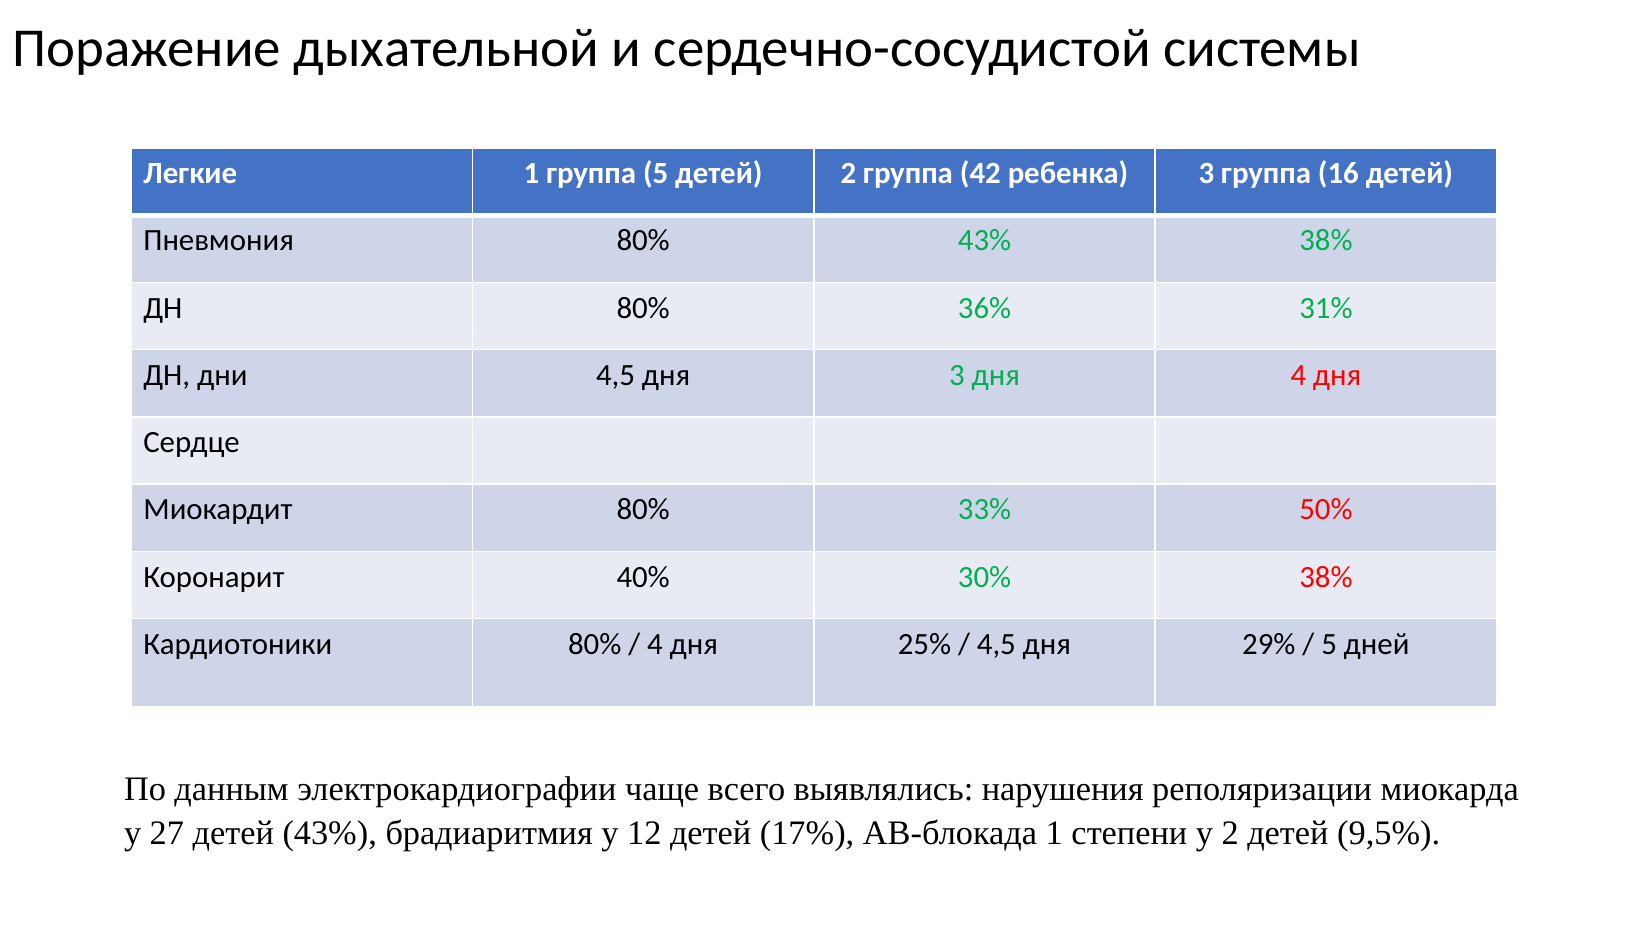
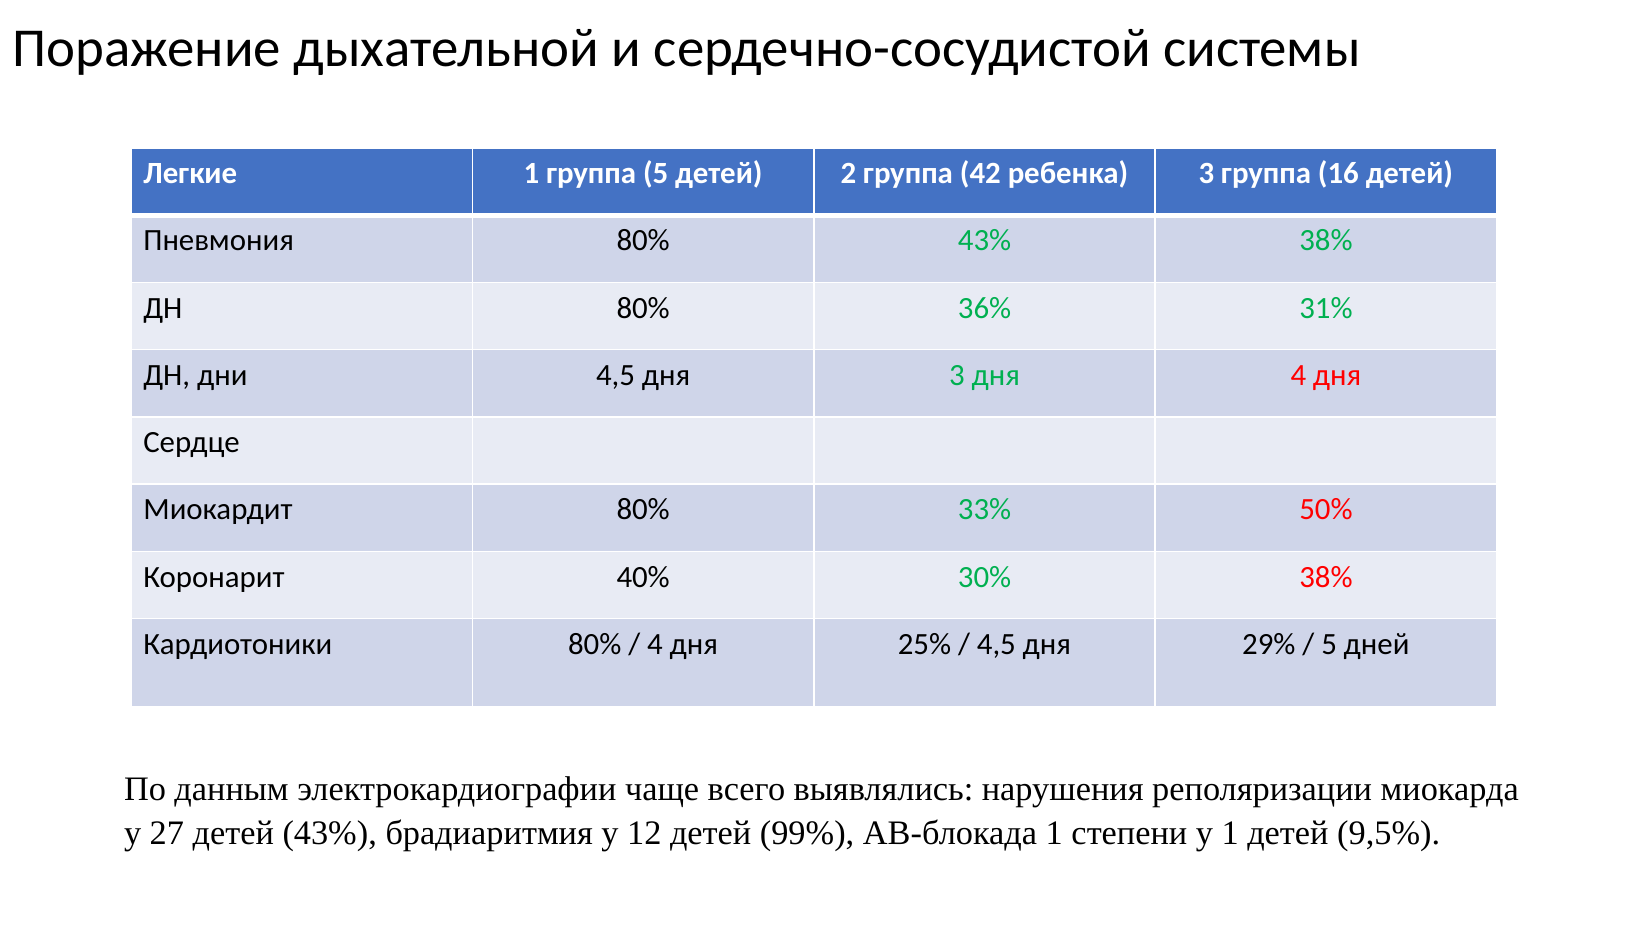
17%: 17% -> 99% (807, 833)
у 2: 2 -> 1 (1230, 833)
